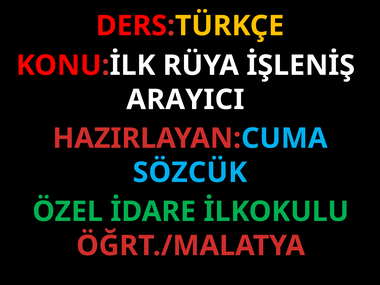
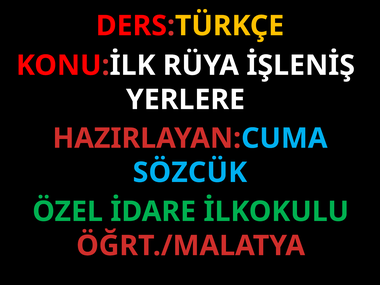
ARAYICI: ARAYICI -> YERLERE (185, 100)
